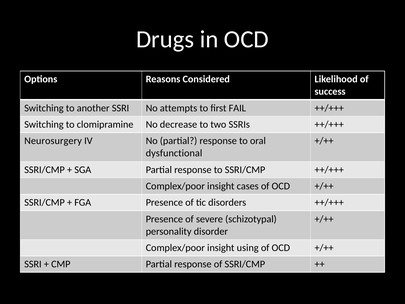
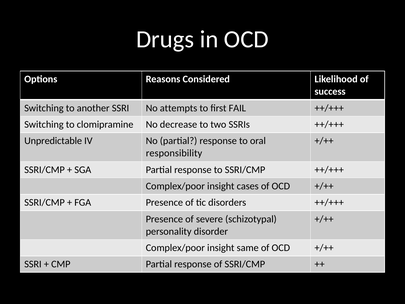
Neurosurgery: Neurosurgery -> Unpredictable (53, 141)
dysfunctional: dysfunctional -> responsibility (174, 153)
using: using -> same (248, 248)
